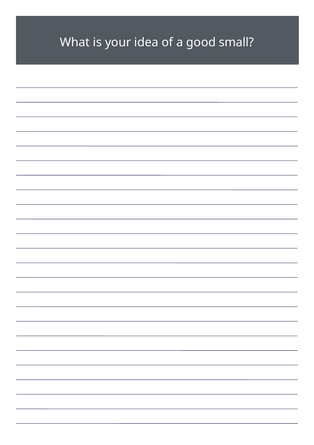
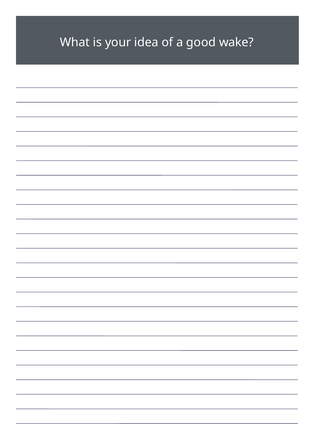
small: small -> wake (236, 42)
